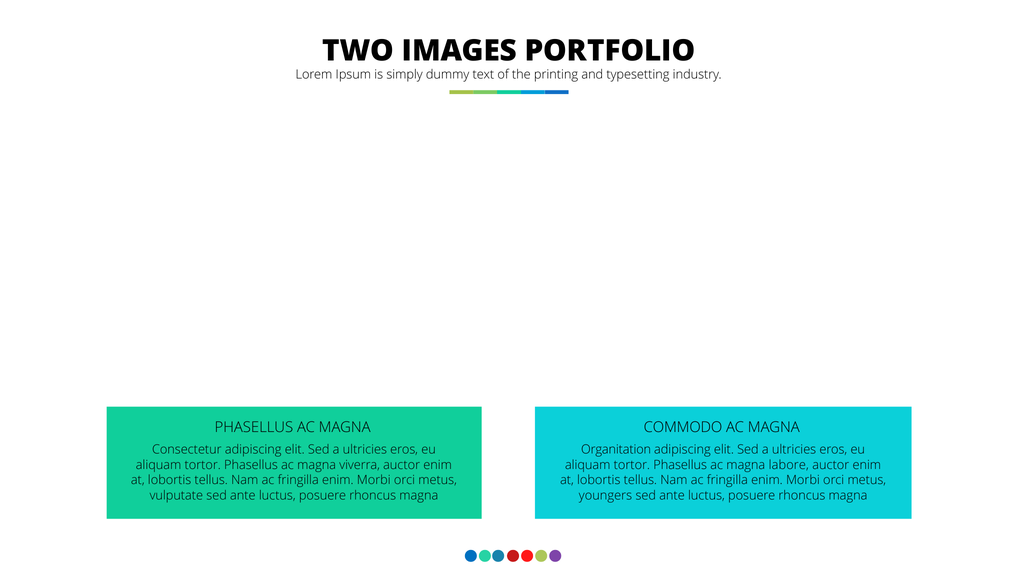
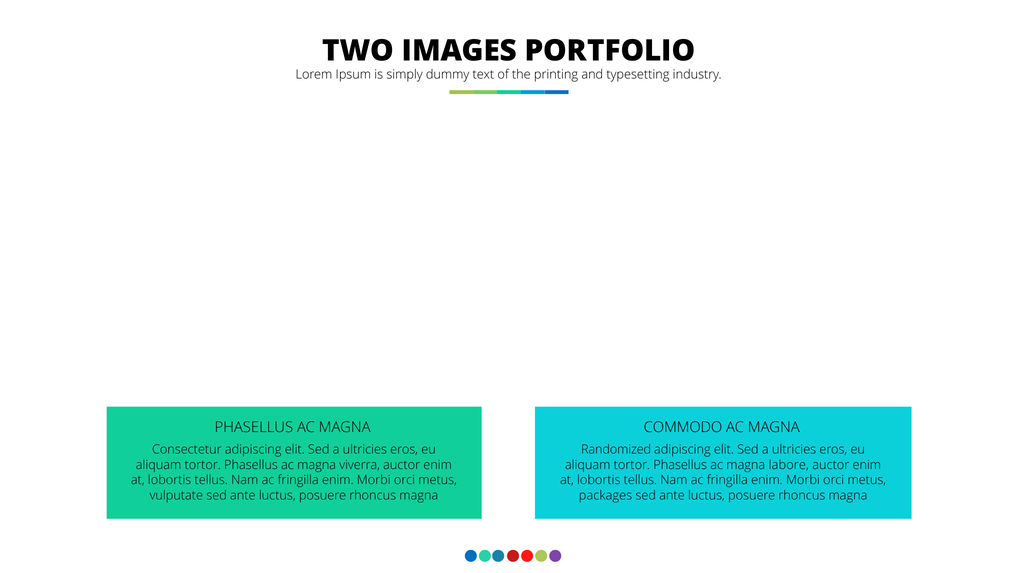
Organitation: Organitation -> Randomized (616, 449)
youngers: youngers -> packages (605, 495)
